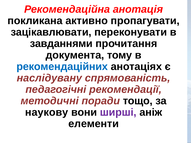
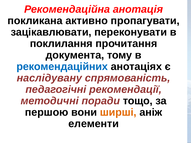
завданнями: завданнями -> поклилання (61, 44)
наукову: наукову -> першою (47, 112)
ширші colour: purple -> orange (118, 112)
